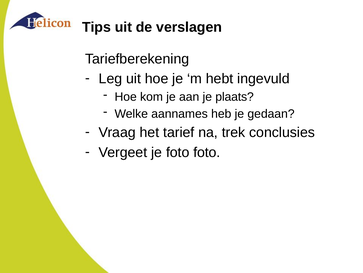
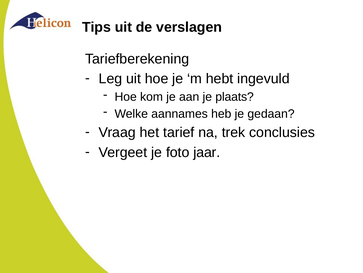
foto foto: foto -> jaar (207, 152)
